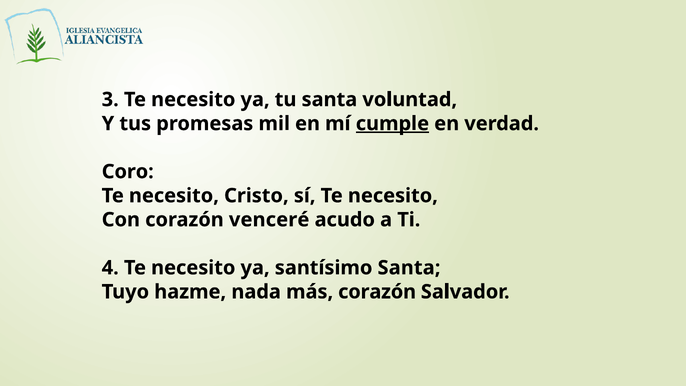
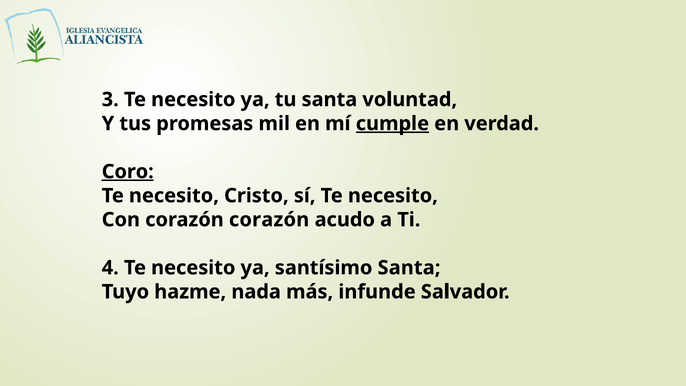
Coro underline: none -> present (128, 172)
corazón venceré: venceré -> corazón (269, 220)
más corazón: corazón -> infunde (377, 292)
